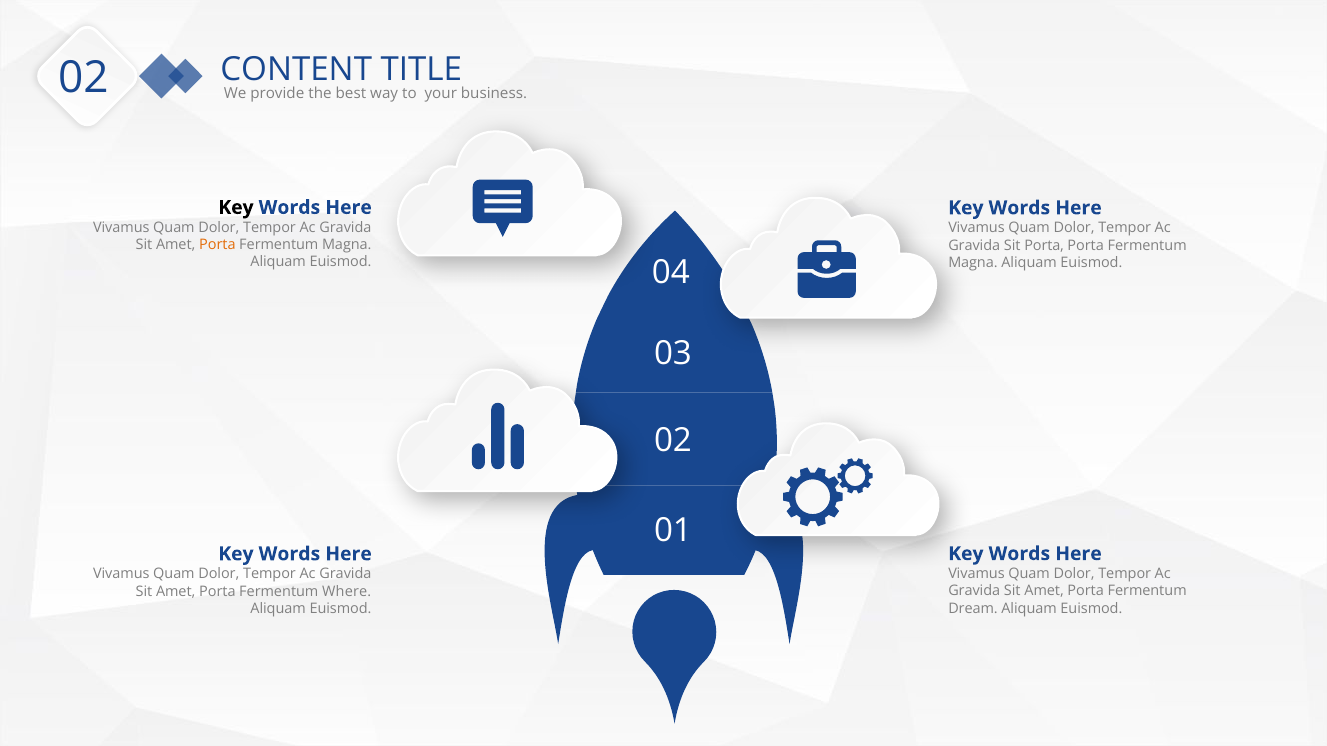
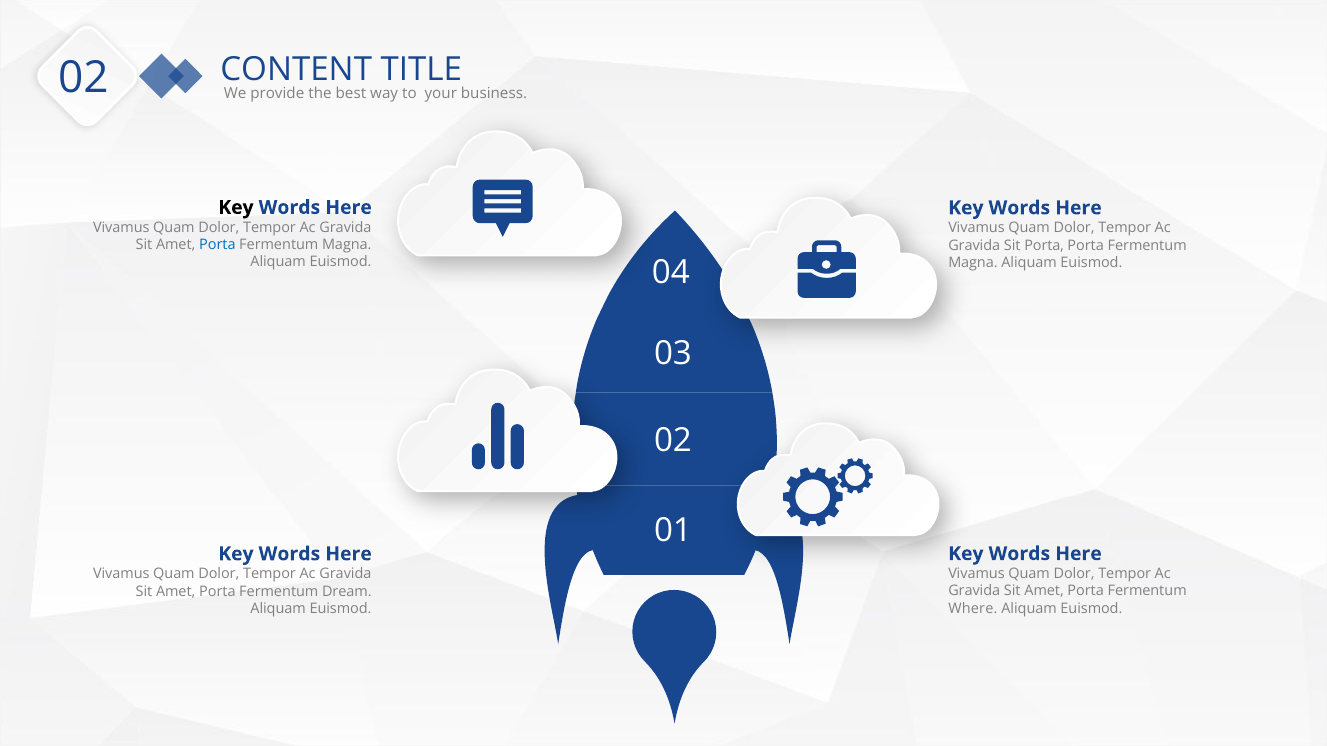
Porta colour: orange -> blue (217, 245)
Where: Where -> Dream (347, 592)
Dream: Dream -> Where (973, 609)
